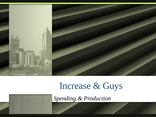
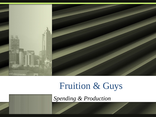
Increase: Increase -> Fruition (75, 86)
